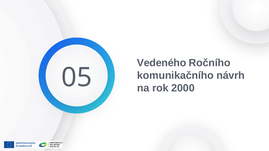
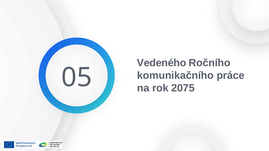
návrh: návrh -> práce (231, 76)
2000: 2000 -> 2075 (183, 88)
